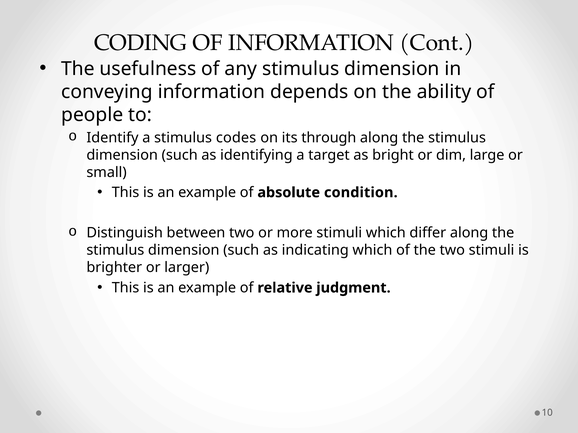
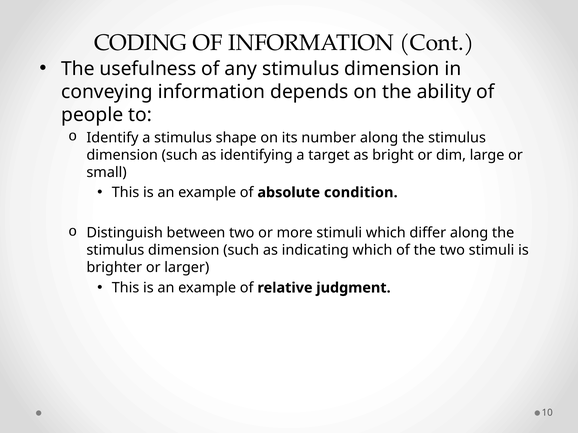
codes: codes -> shape (236, 138)
through: through -> number (329, 138)
